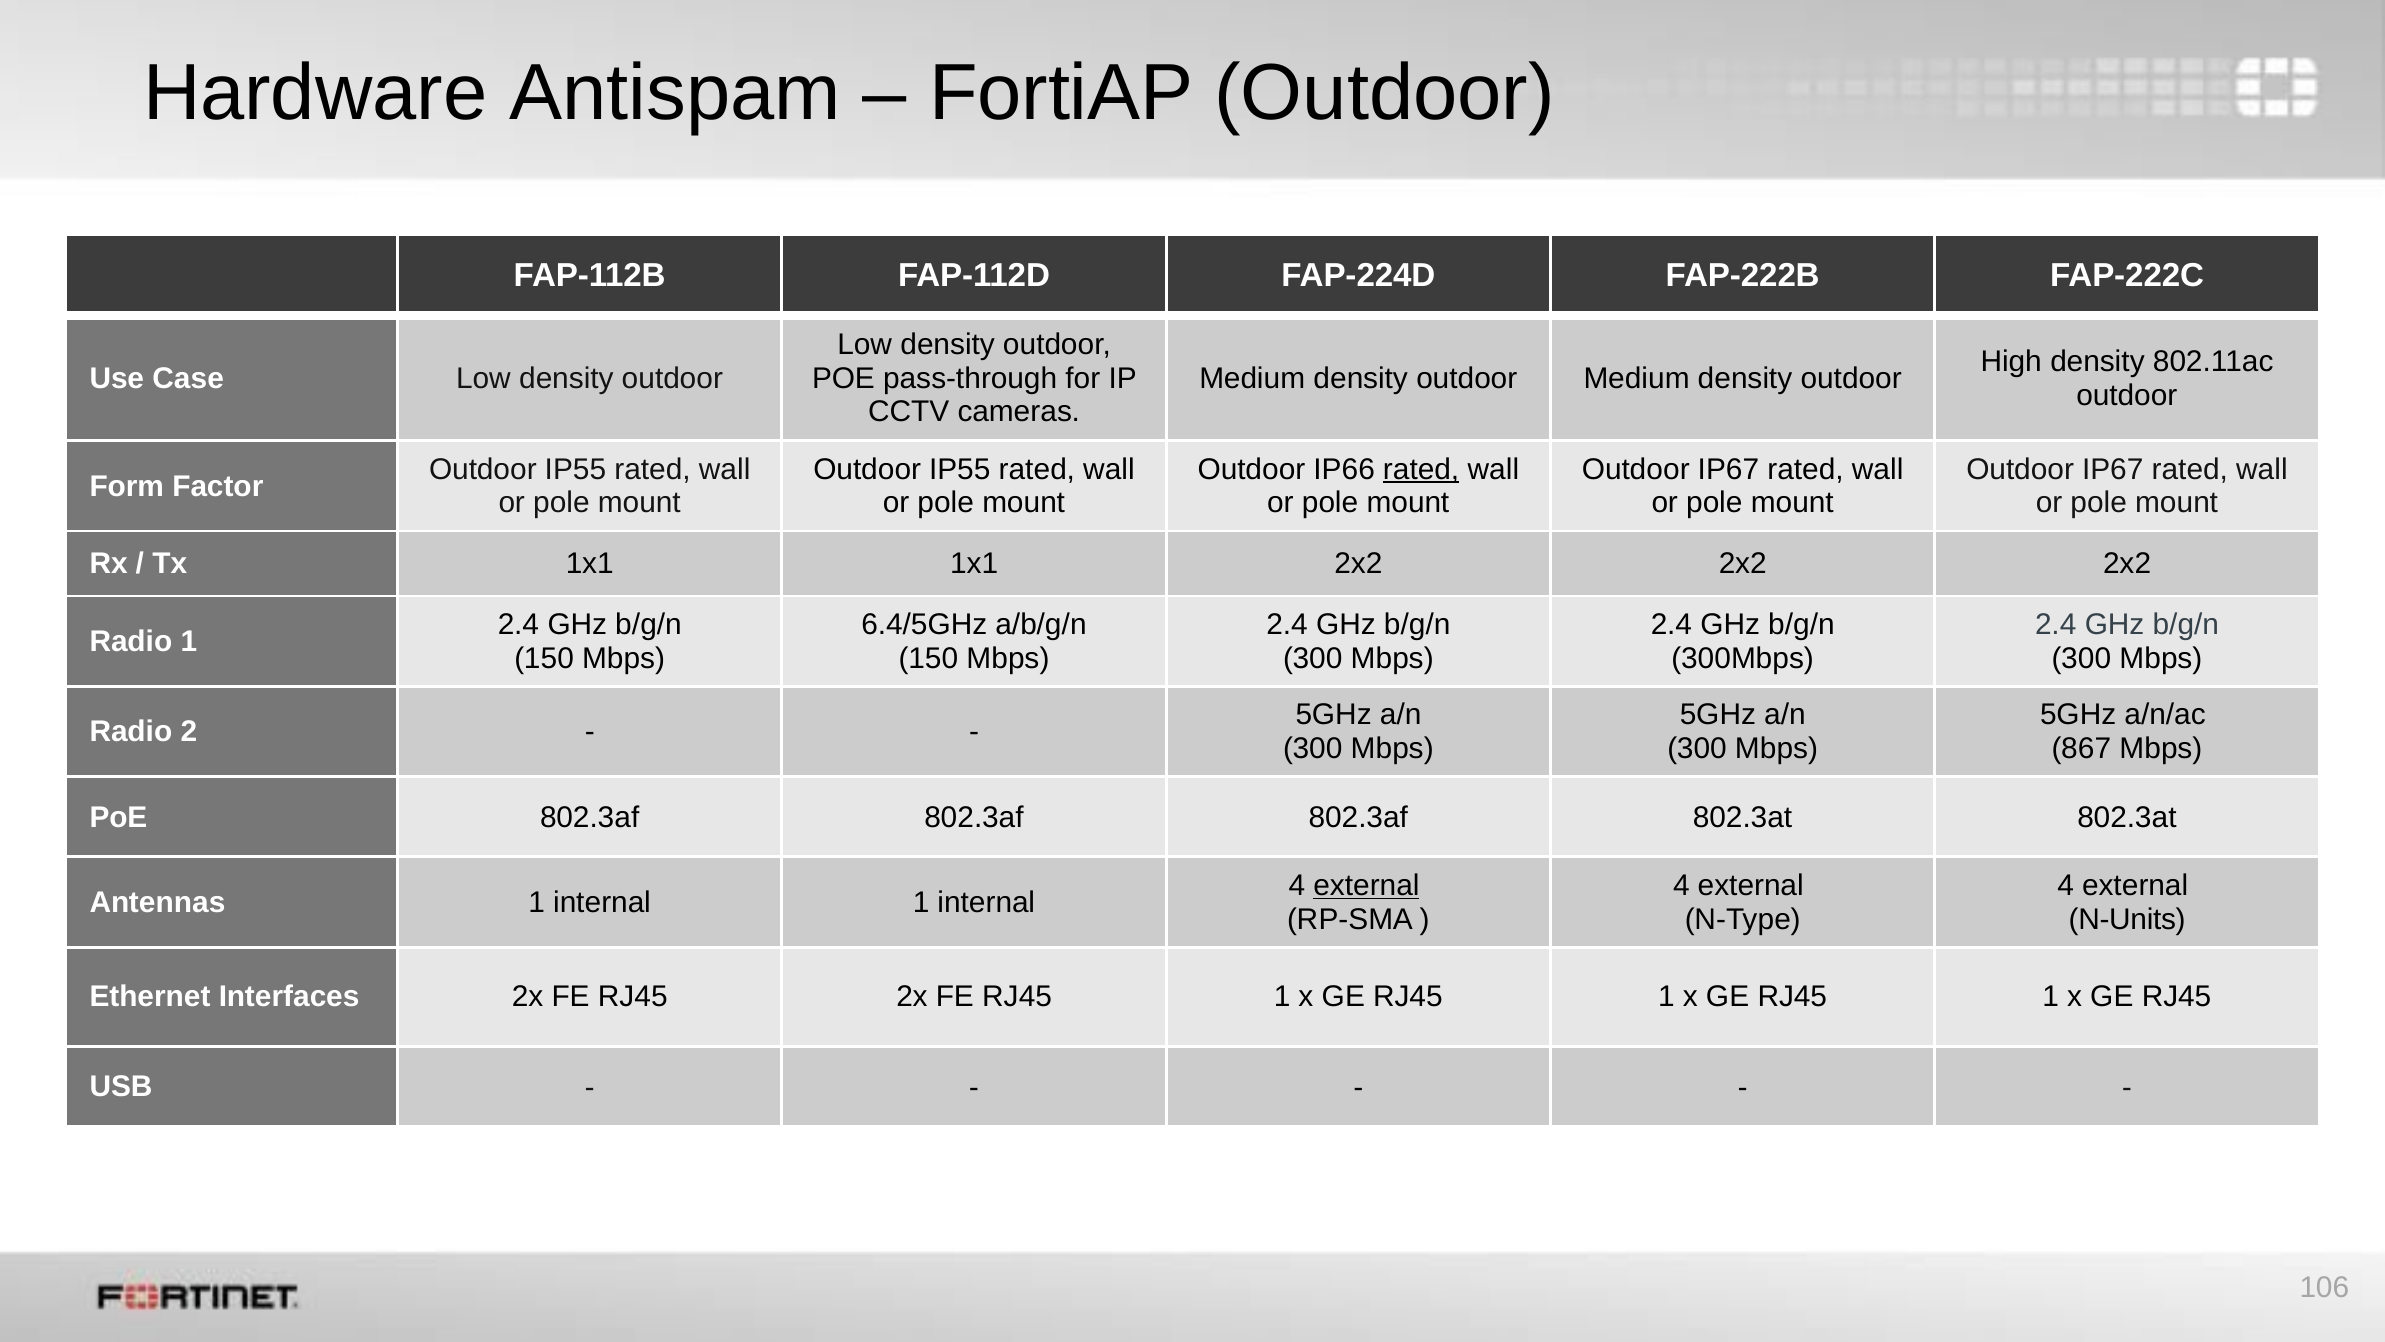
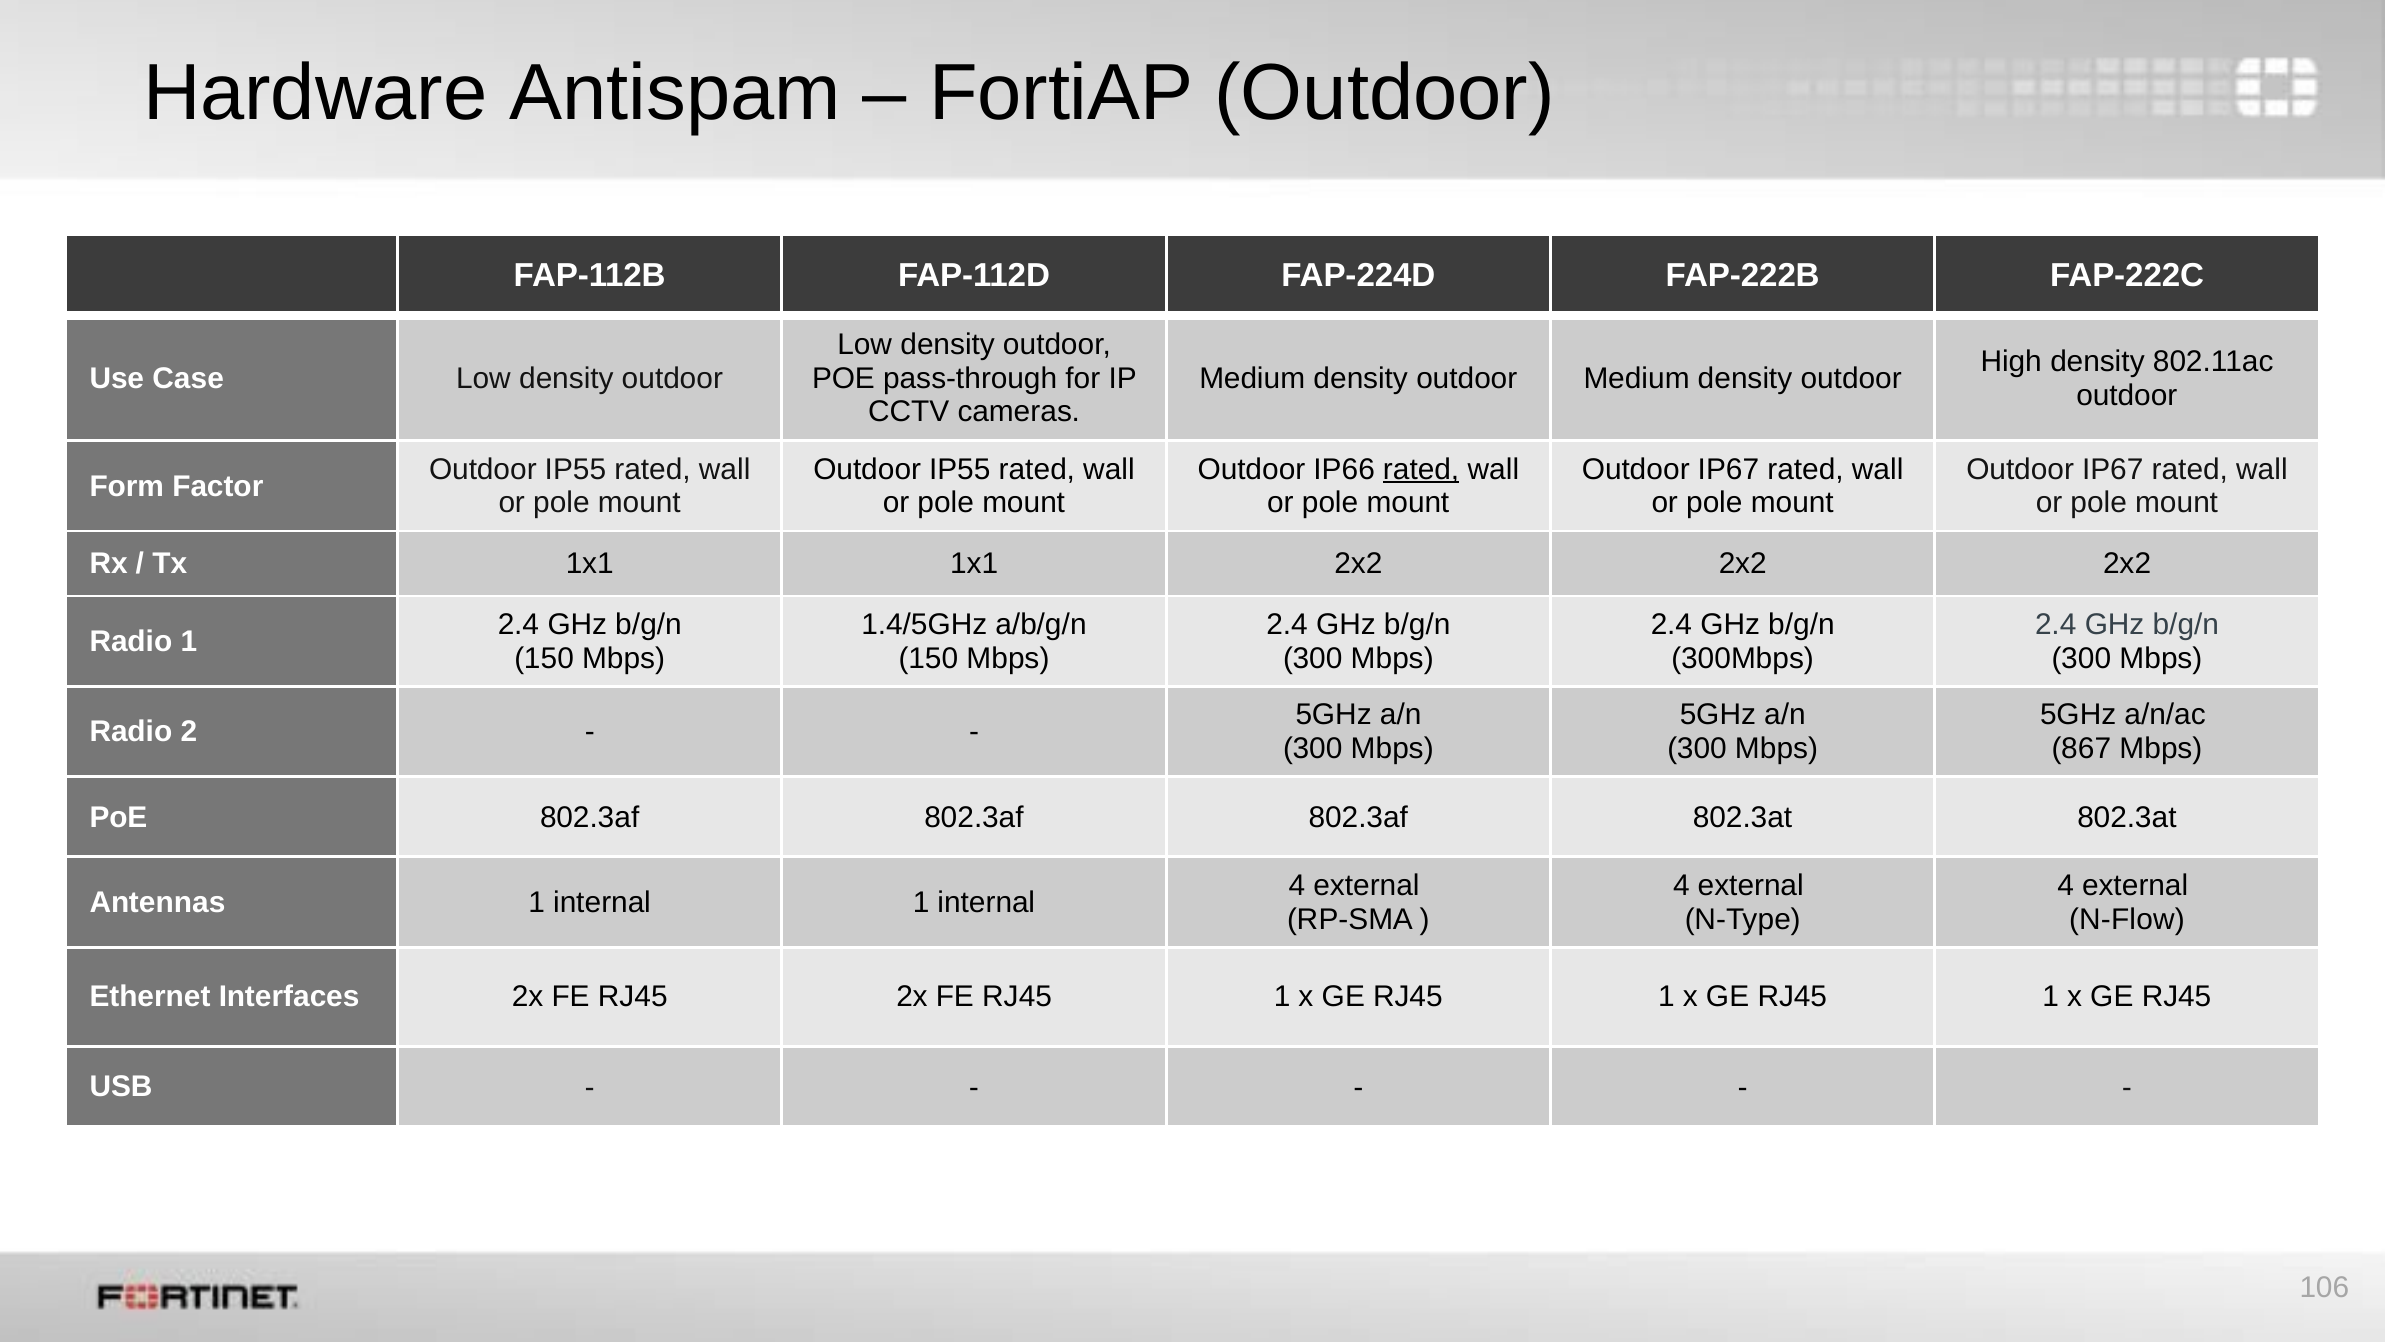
6.4/5GHz: 6.4/5GHz -> 1.4/5GHz (924, 625)
external underline: present -> none (1366, 885)
N-Units: N-Units -> N-Flow (2127, 919)
